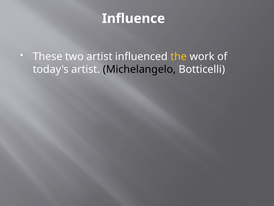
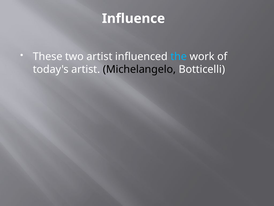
the colour: yellow -> light blue (179, 56)
